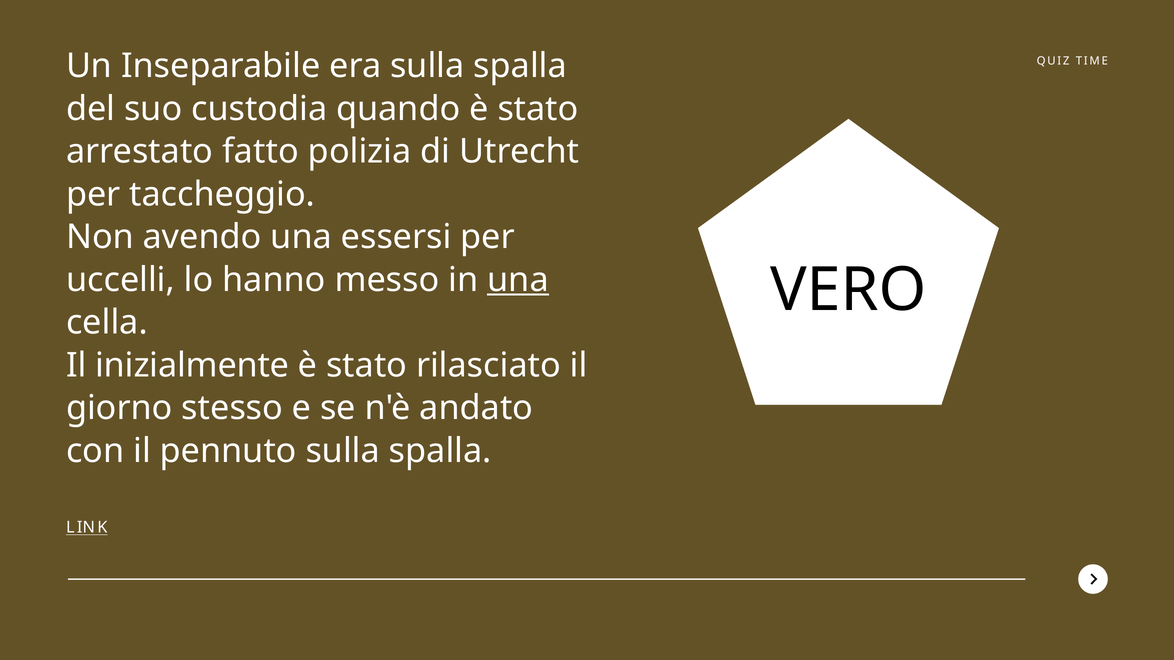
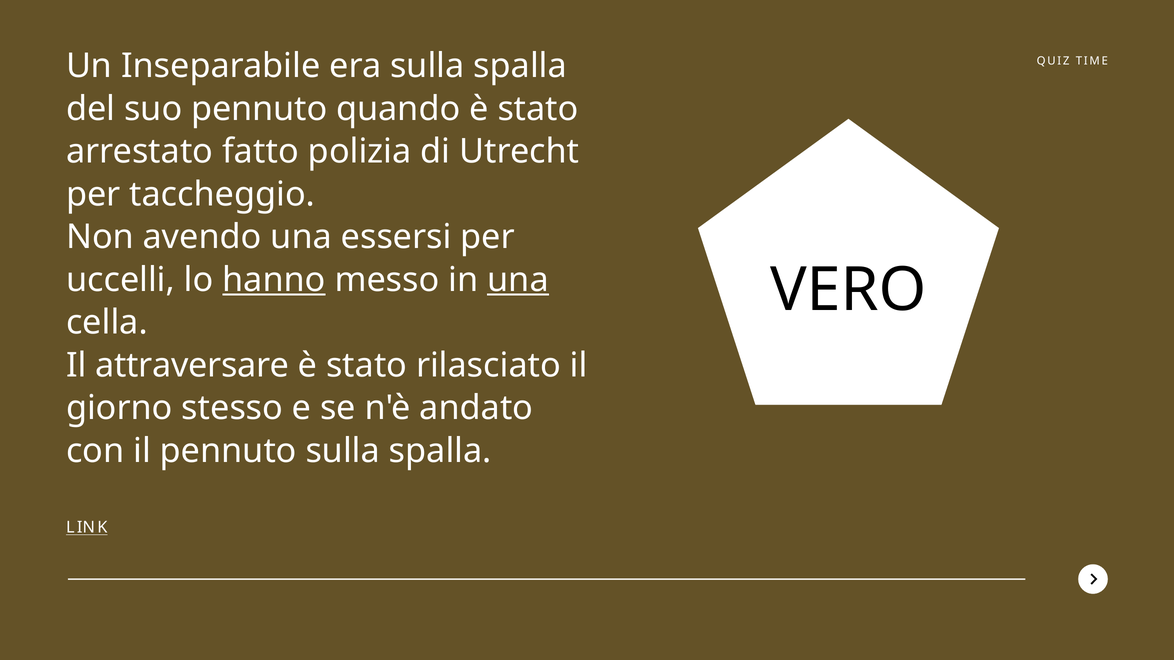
suo custodia: custodia -> pennuto (259, 109)
hanno underline: none -> present (274, 280)
inizialmente: inizialmente -> attraversare (192, 366)
